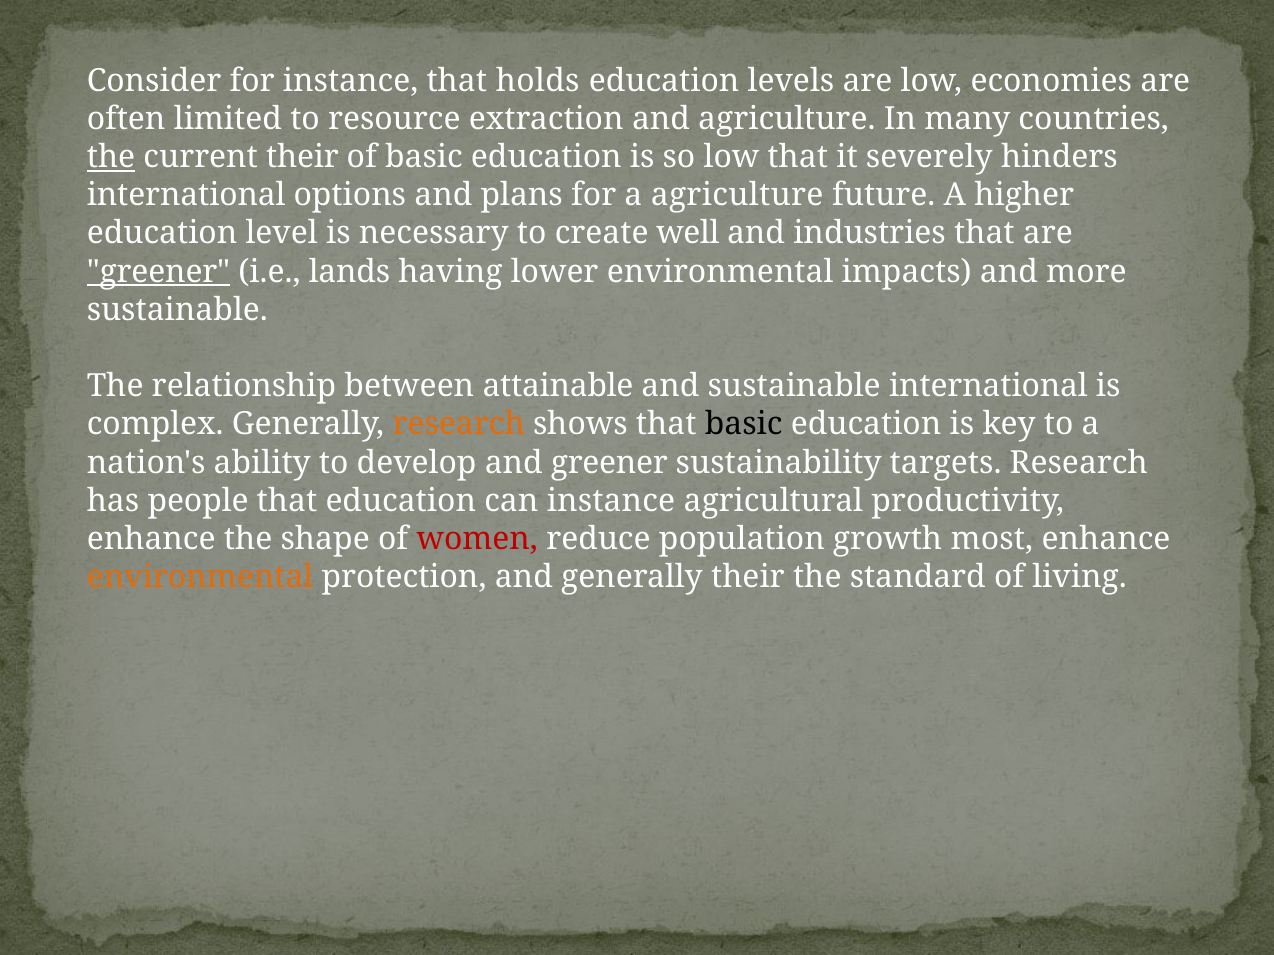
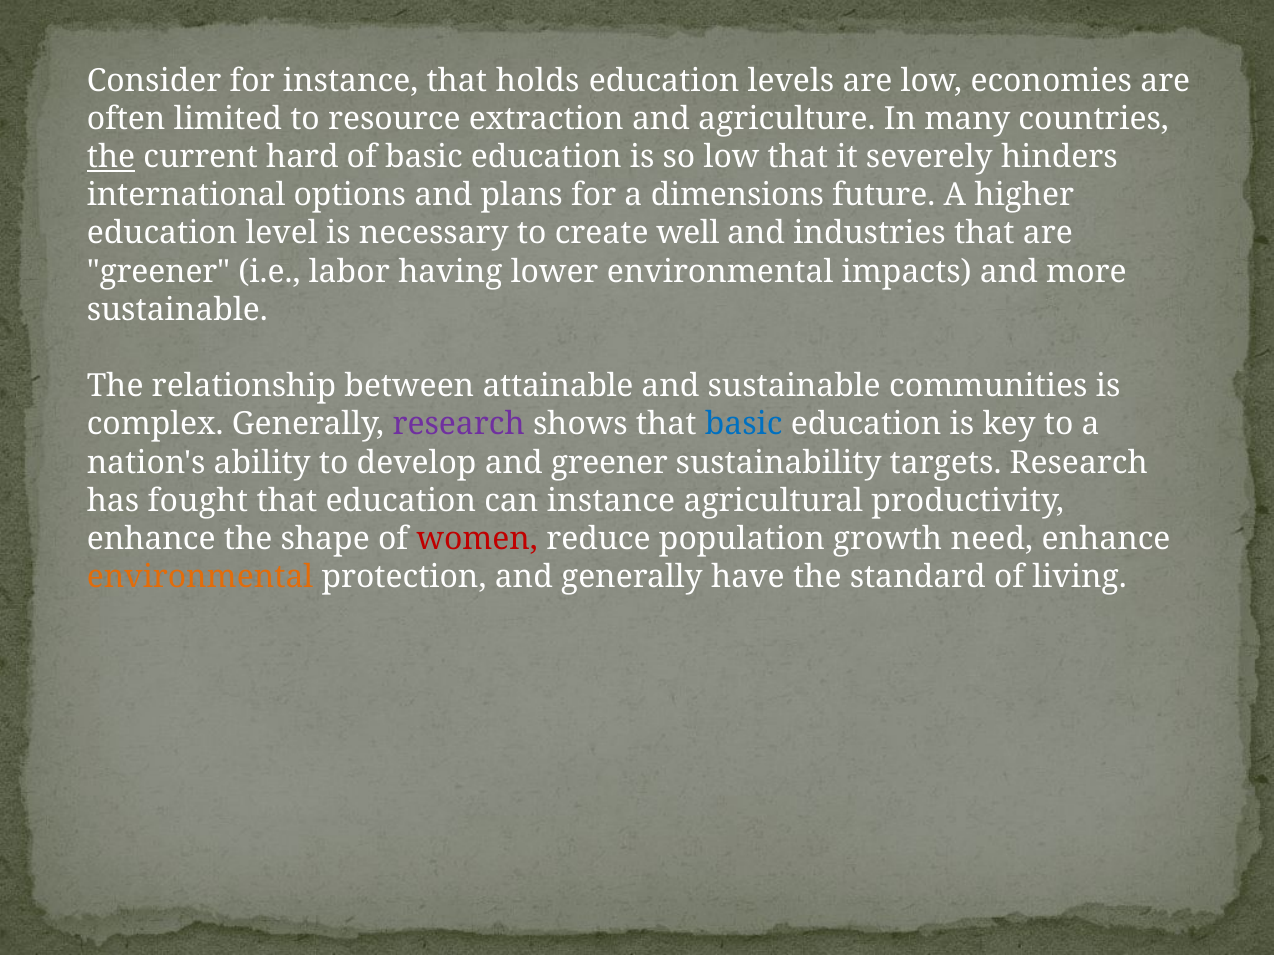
current their: their -> hard (302, 157)
a agriculture: agriculture -> dimensions (737, 195)
greener underline: present -> none (159, 272)
lands: lands -> labor (349, 272)
sustainable international: international -> communities (988, 386)
research colour: orange -> purple (459, 425)
basic colour: black -> blue (744, 425)
people: people -> fought (198, 501)
most: most -> need (992, 539)
generally their: their -> have (748, 577)
